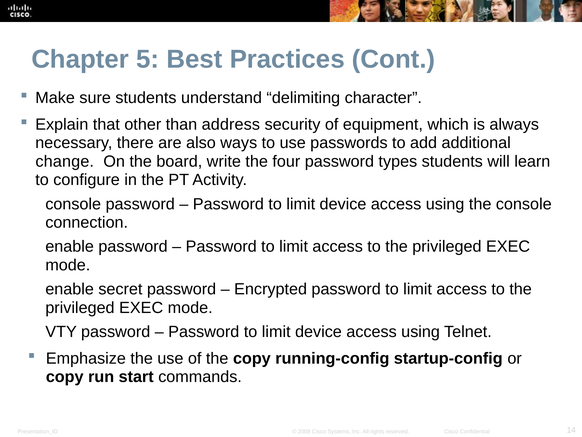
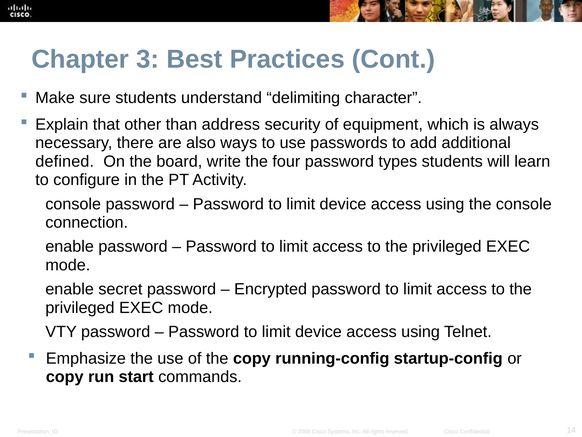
5: 5 -> 3 (148, 59)
change: change -> defined (65, 161)
